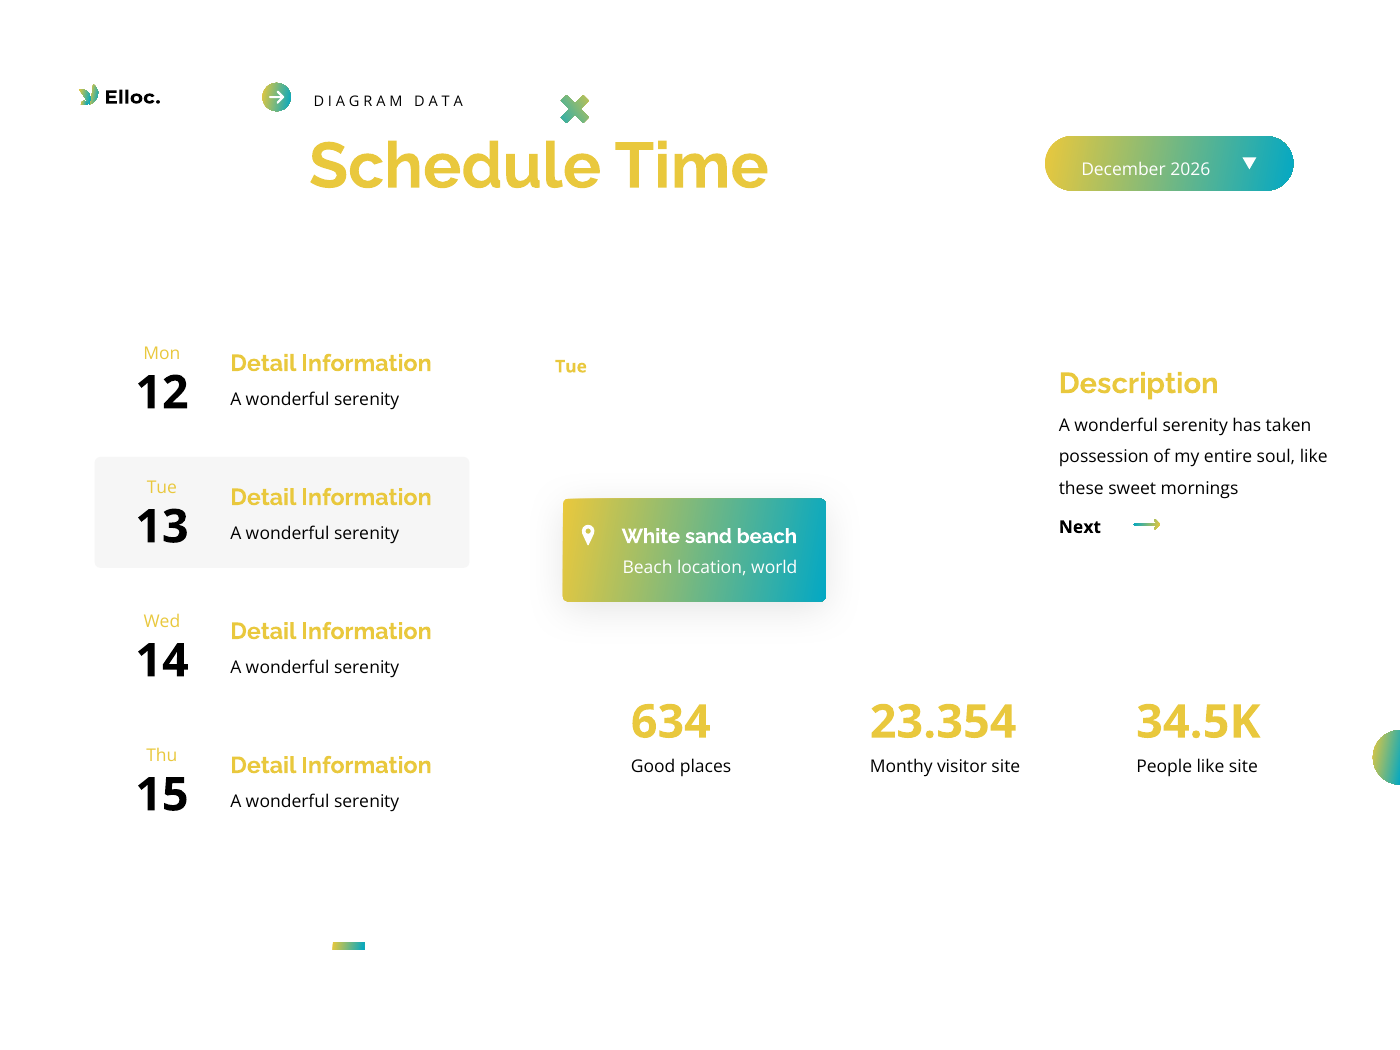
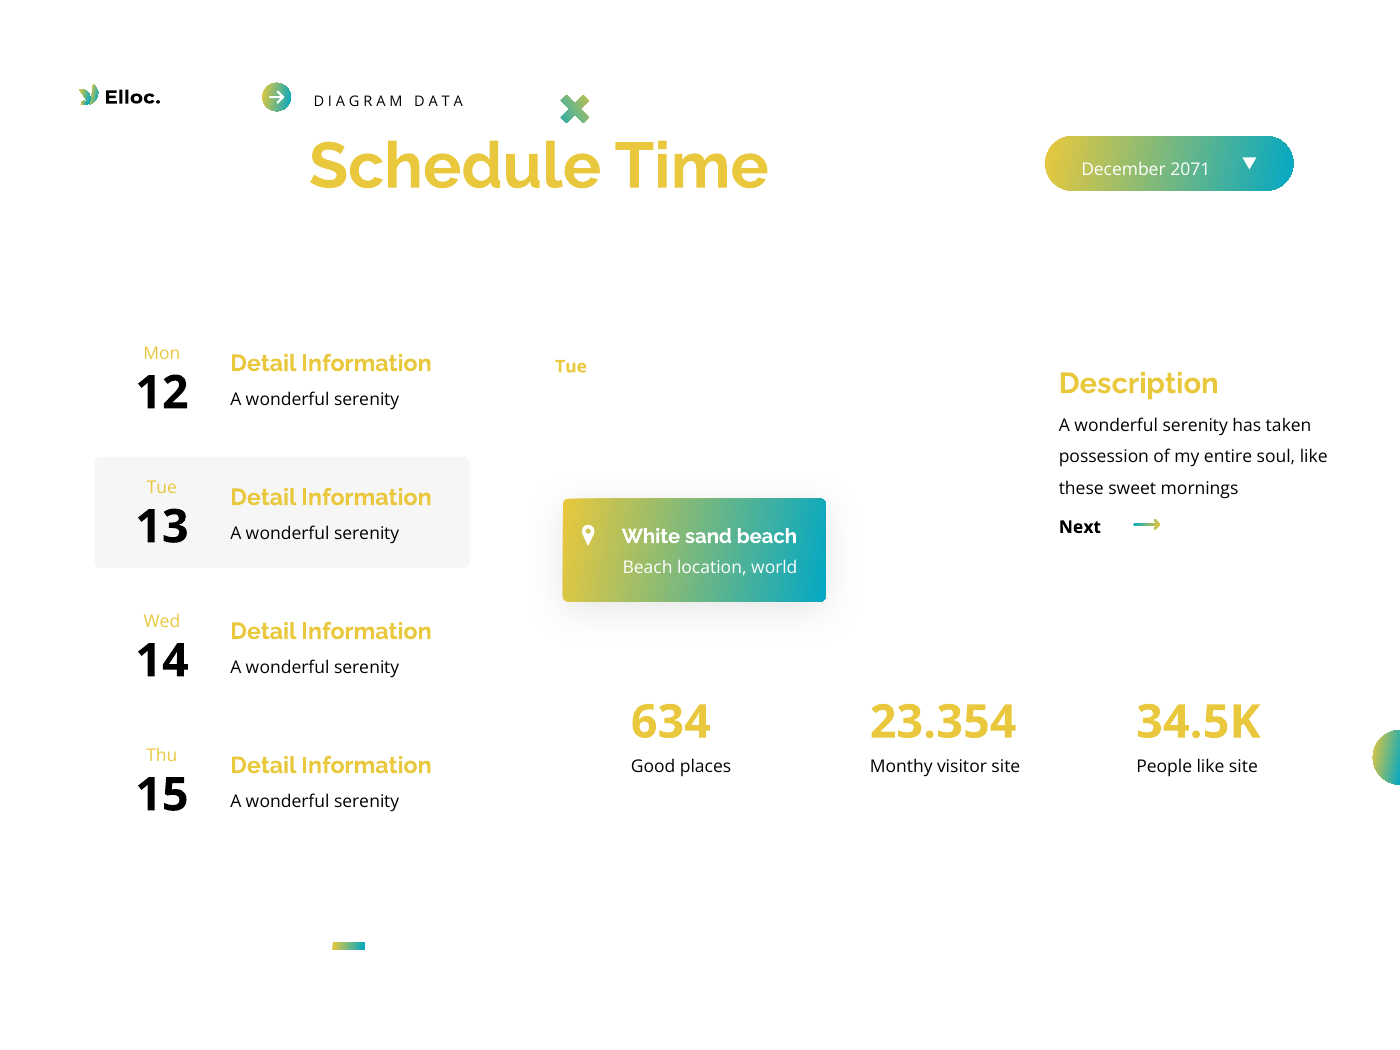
2026: 2026 -> 2071 (1190, 170)
